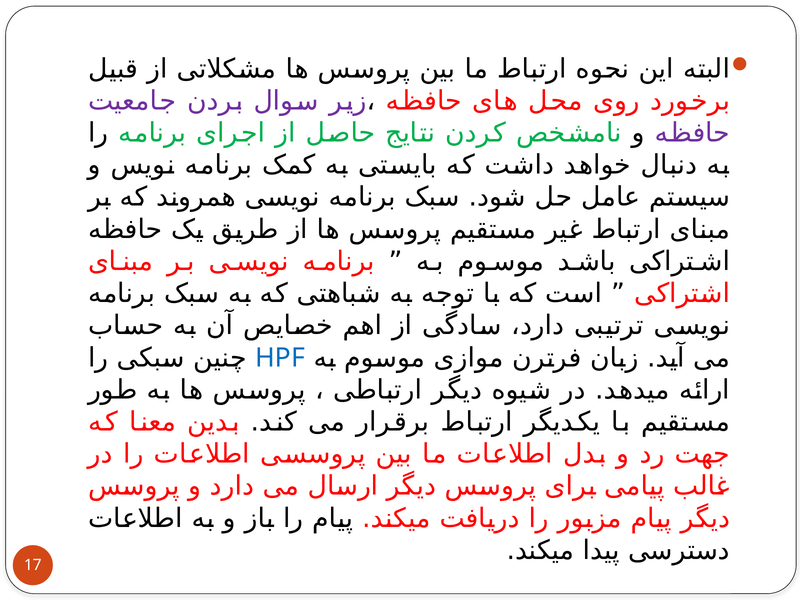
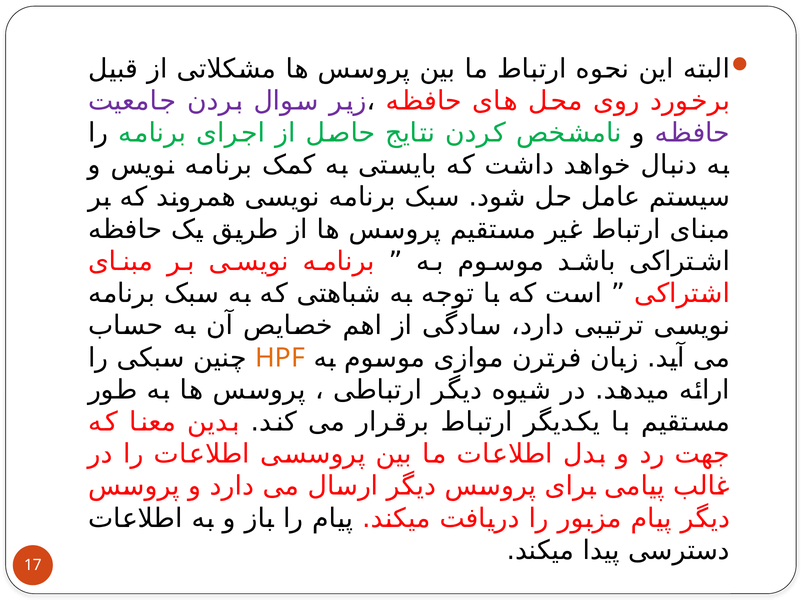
HPF colour: blue -> orange (280, 357)
